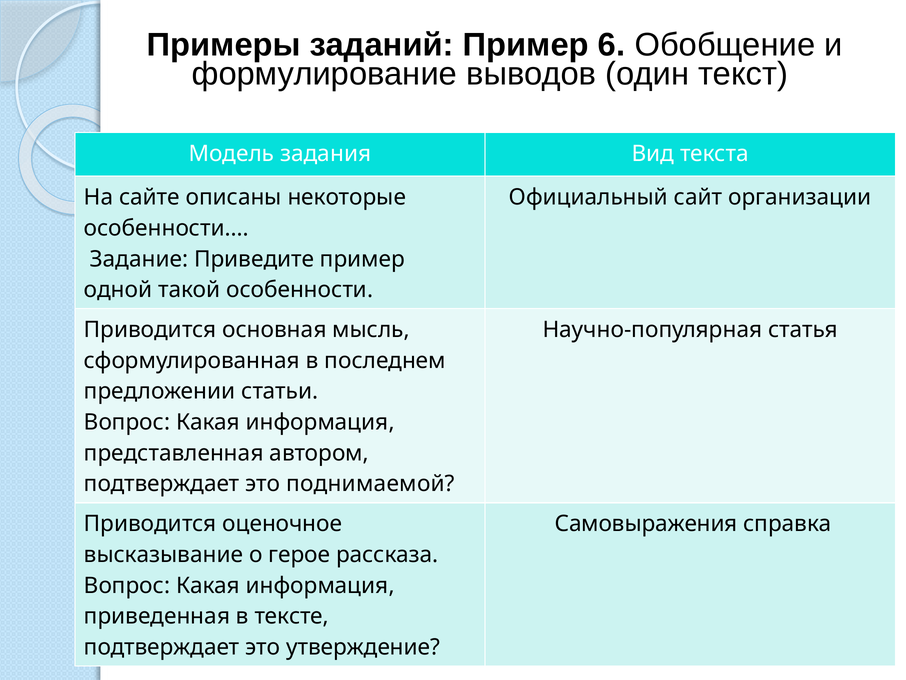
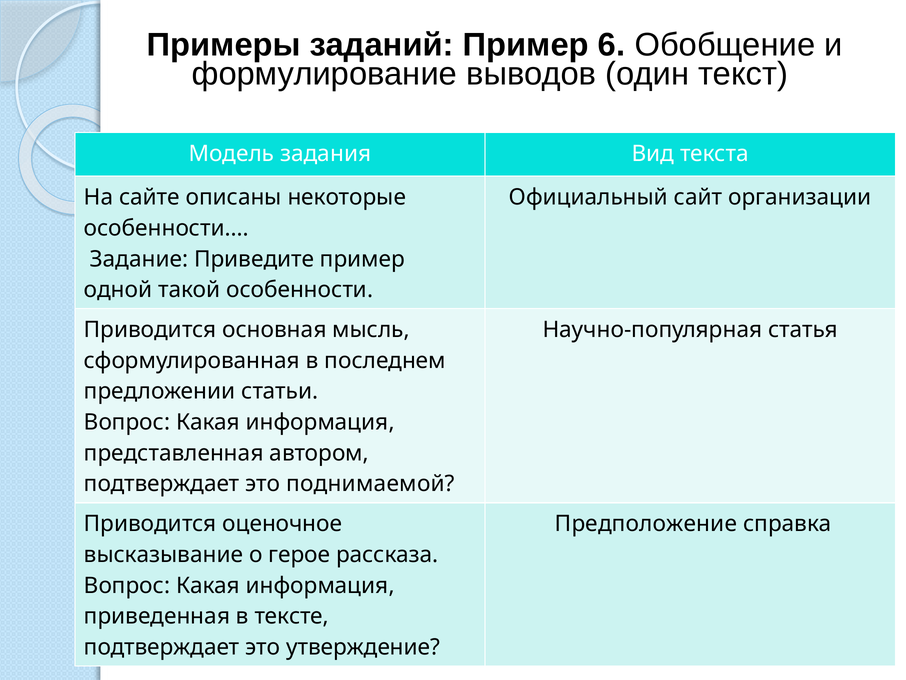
Самовыражения: Самовыражения -> Предположение (646, 524)
